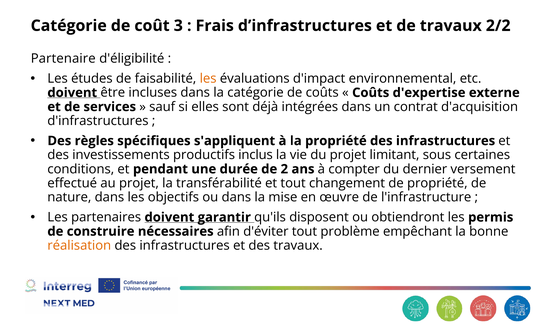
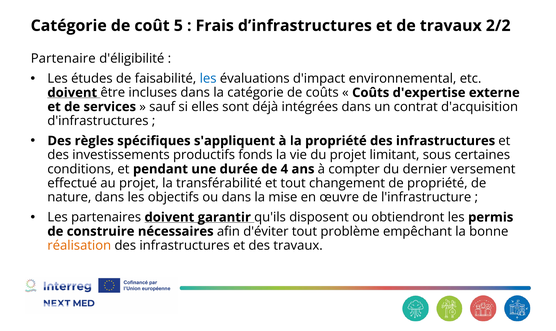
3: 3 -> 5 (178, 26)
les colour: orange -> blue (208, 79)
inclus: inclus -> fonds (256, 155)
2: 2 -> 4 (284, 169)
